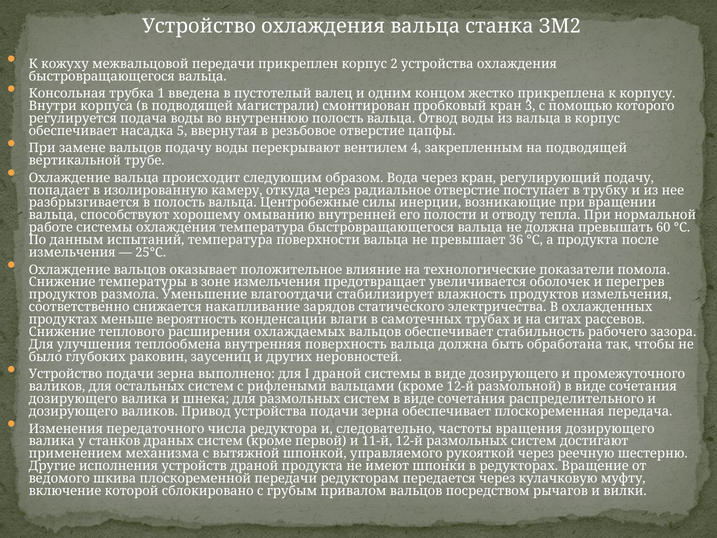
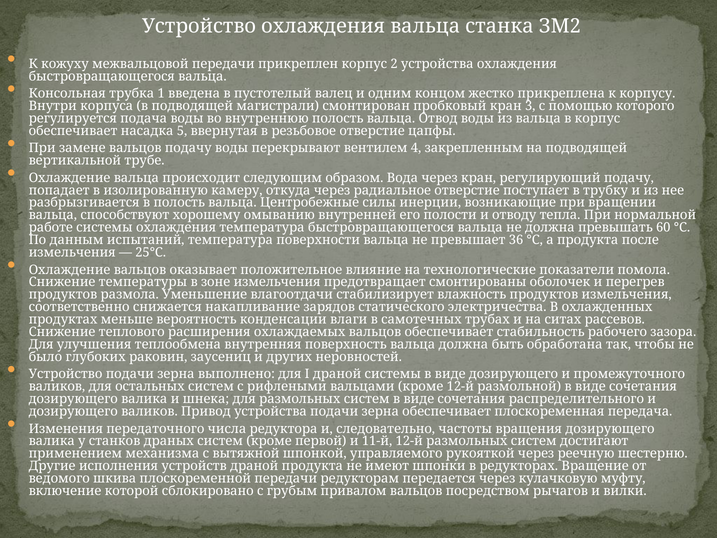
увеличивается: увеличивается -> смонтированы (478, 282)
